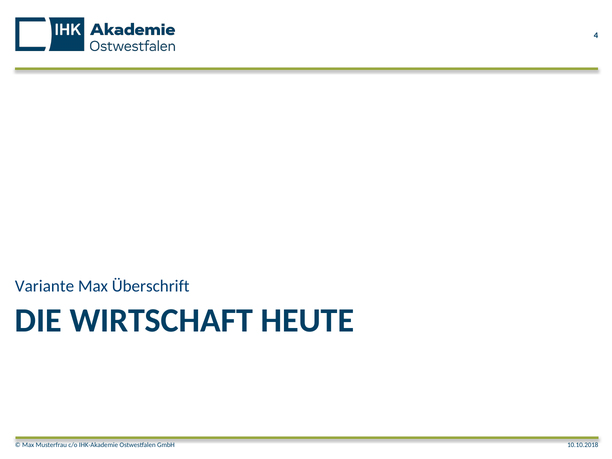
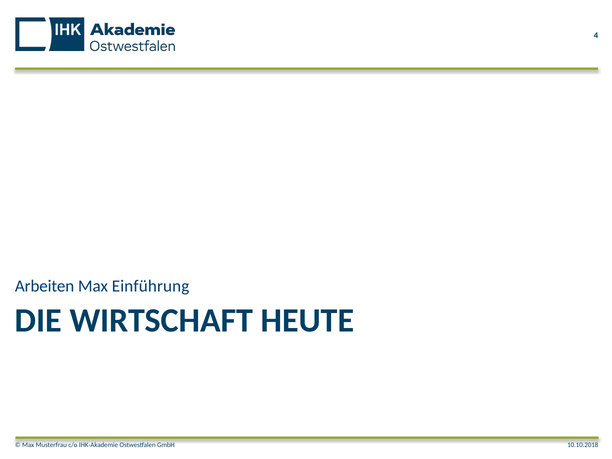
Variante: Variante -> Arbeiten (45, 286)
Überschrift: Überschrift -> Einführung (151, 286)
